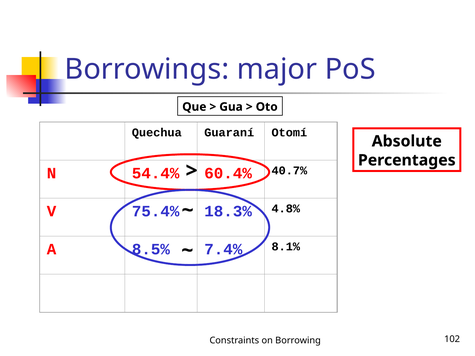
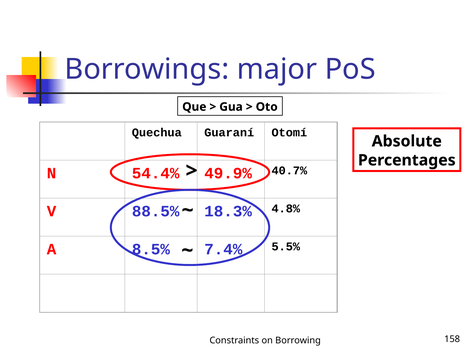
60.4%: 60.4% -> 49.9% (228, 173)
75.4%: 75.4% -> 88.5% (156, 211)
8.1%: 8.1% -> 5.5% (286, 247)
102: 102 -> 158 (452, 339)
